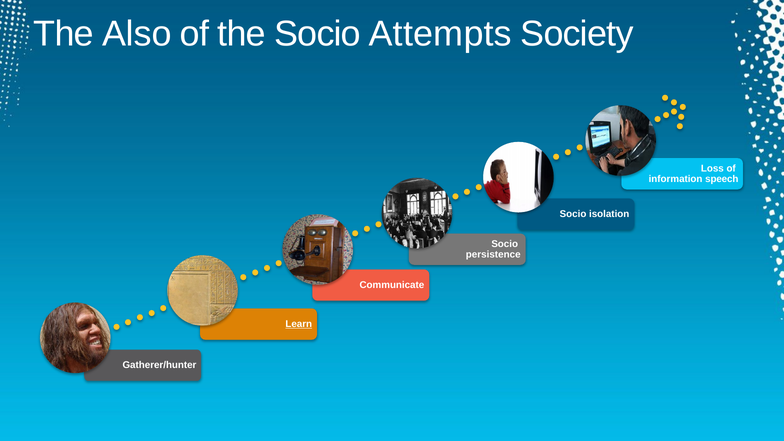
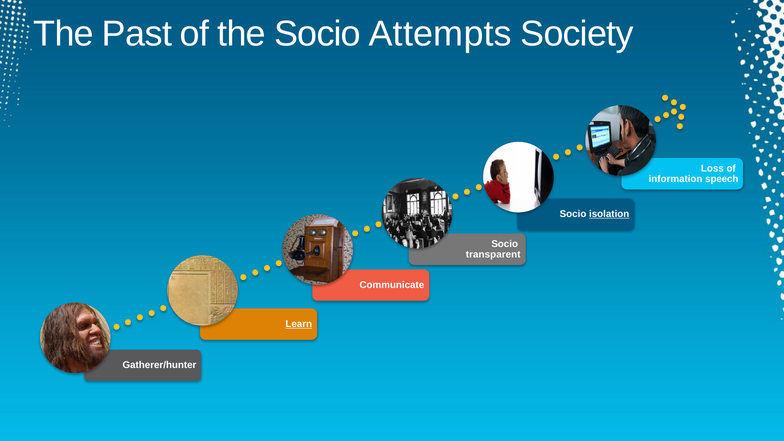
Also: Also -> Past (137, 34)
isolation underline: none -> present (609, 214)
persistence: persistence -> transparent (493, 255)
